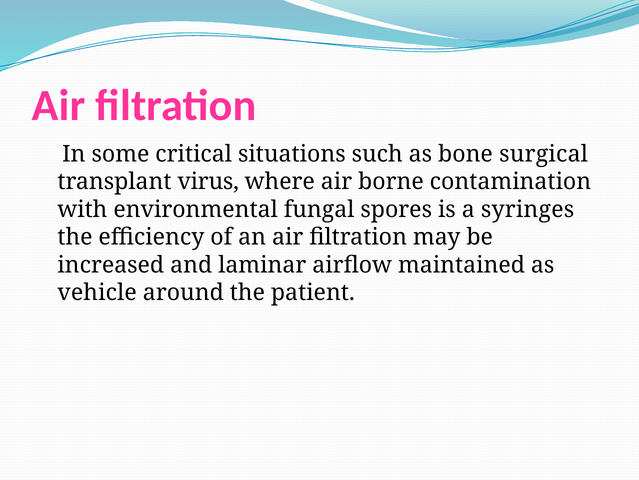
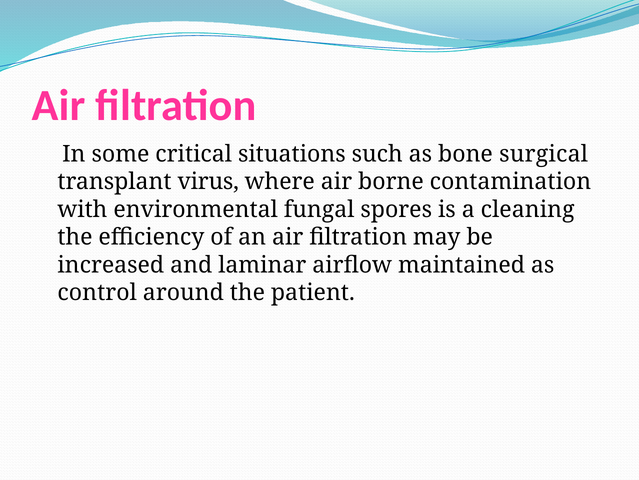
syringes: syringes -> cleaning (528, 209)
vehicle: vehicle -> control (97, 292)
